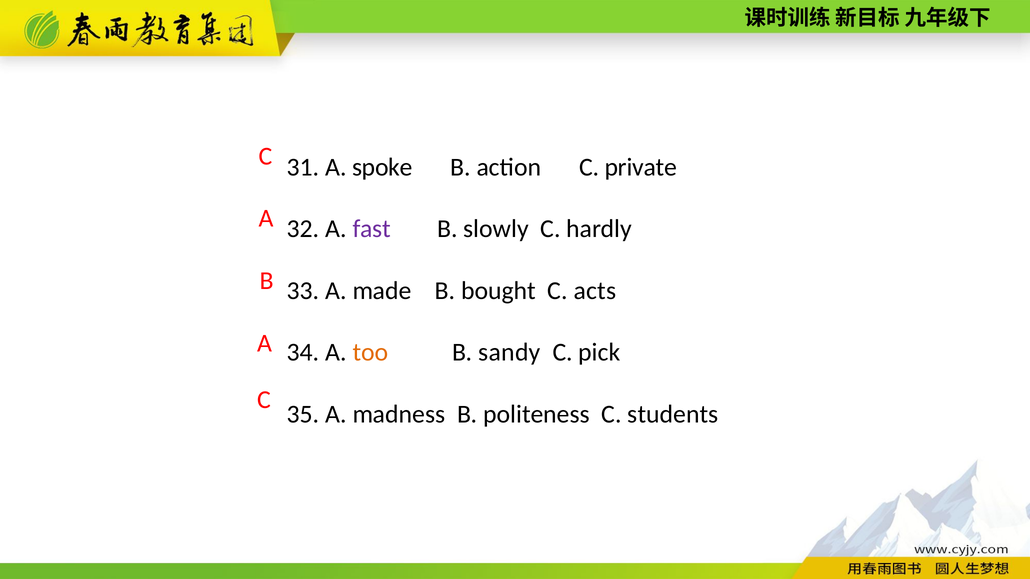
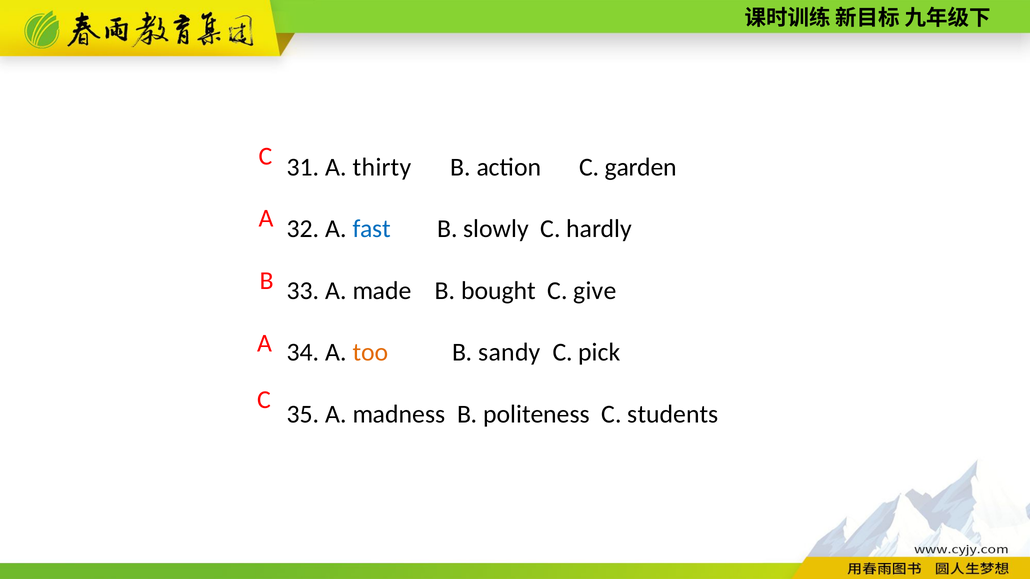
spoke: spoke -> thirty (382, 167)
private: private -> garden (641, 167)
fast colour: purple -> blue (372, 229)
acts: acts -> give (595, 291)
